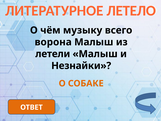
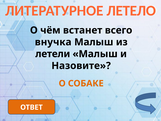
музыку: музыку -> встанет (83, 30)
ворона: ворона -> внучка (53, 42)
Незнайки: Незнайки -> Назовите (81, 66)
